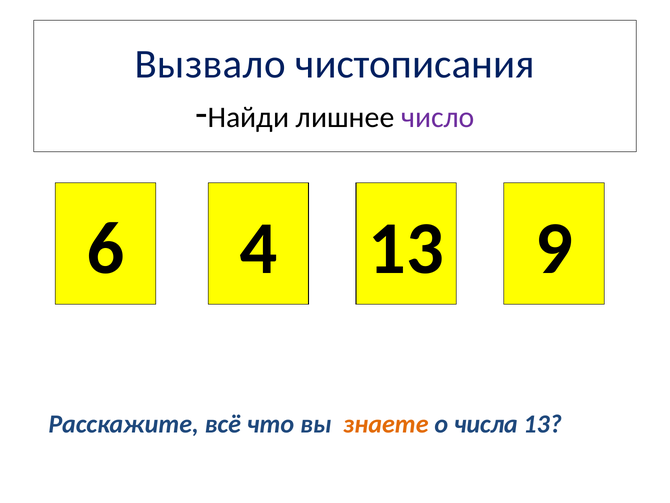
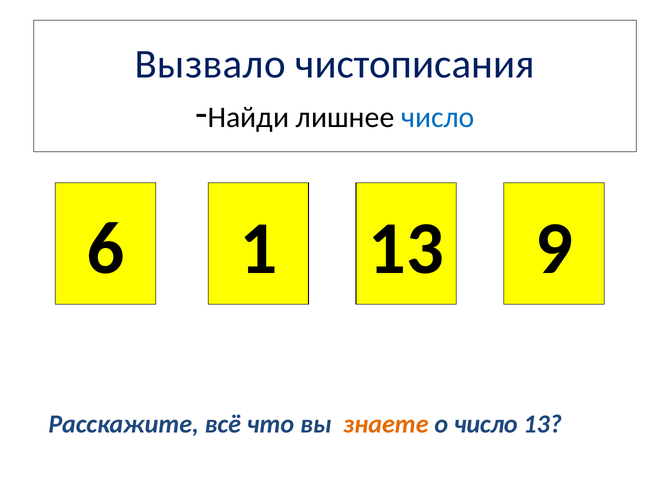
число colour: purple -> blue (438, 117)
4: 4 -> 1 (258, 248)
о числа: числа -> число (486, 424)
